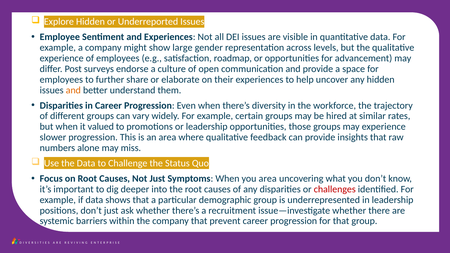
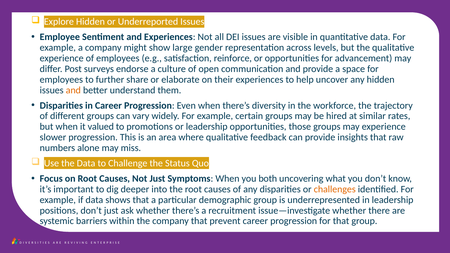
roadmap: roadmap -> reinforce (233, 58)
you area: area -> both (268, 179)
challenges colour: red -> orange (335, 189)
